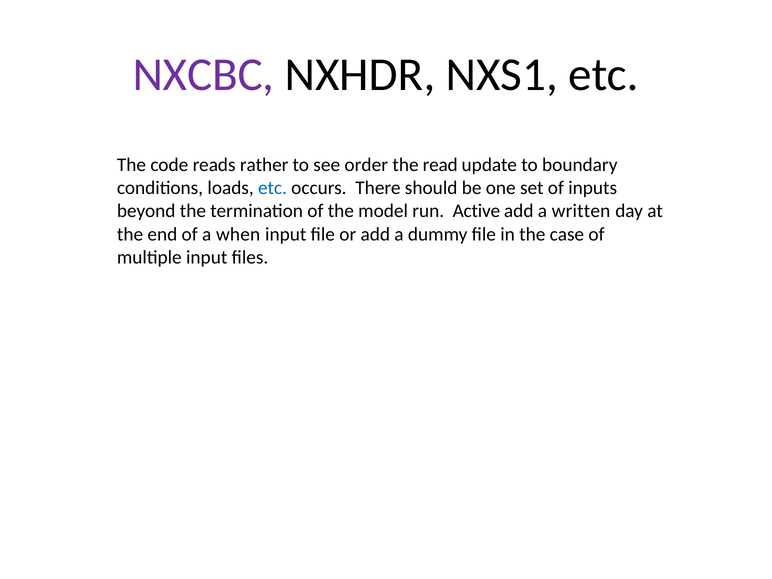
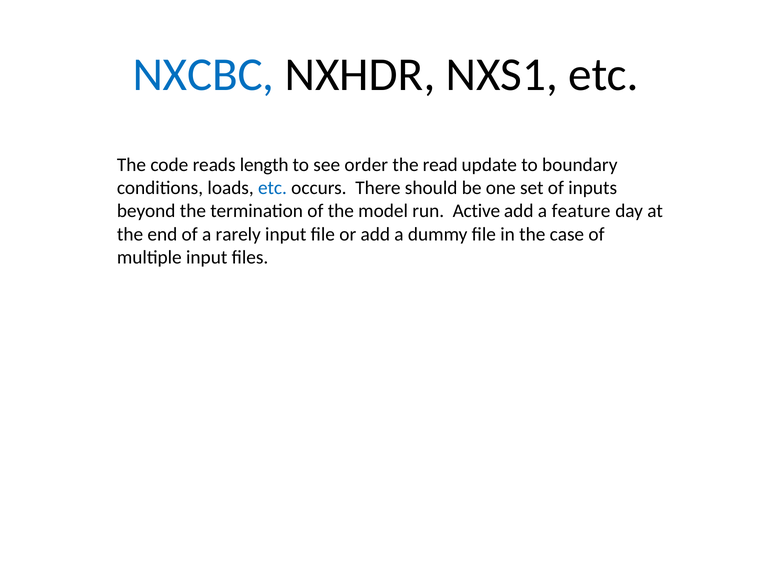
NXCBC colour: purple -> blue (203, 75)
rather: rather -> length (264, 165)
written: written -> feature (581, 211)
when: when -> rarely (238, 234)
